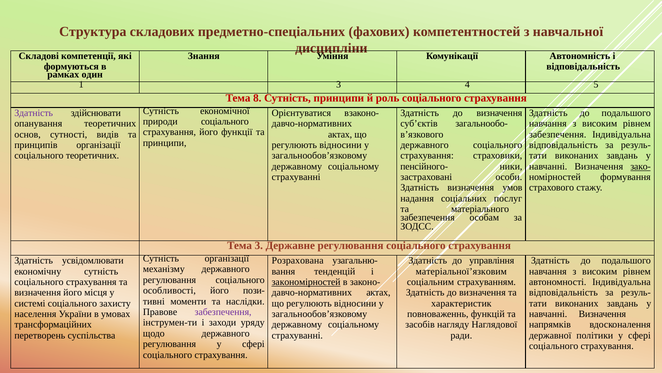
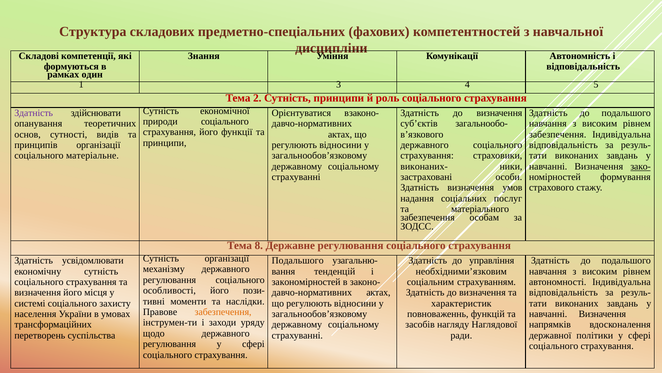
8: 8 -> 2 (257, 98)
соціального теоретичних: теоретичних -> матеріальне (92, 155)
пенсійного-: пенсійного- -> виконаних- (424, 166)
Тема 3: 3 -> 8 (259, 245)
Розрахована: Розрахована -> Подальшого (298, 260)
матеріальної’язковим: матеріальної’язковим -> необхідними’язковим (461, 271)
закономірностей underline: present -> none (306, 282)
забезпечення colour: purple -> orange (223, 312)
